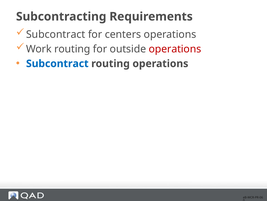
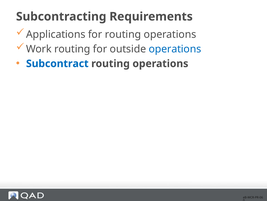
Subcontract: Subcontract -> Applications (56, 34)
for centers: centers -> routing (123, 34)
operations colour: red -> blue (175, 49)
